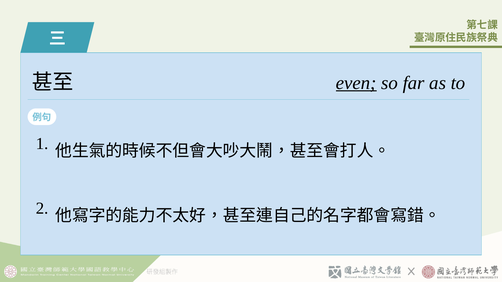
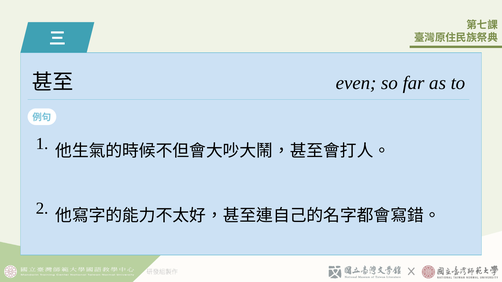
even underline: present -> none (356, 83)
